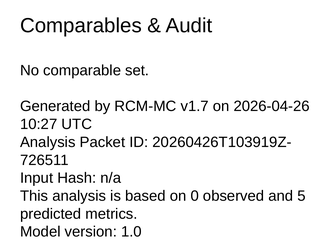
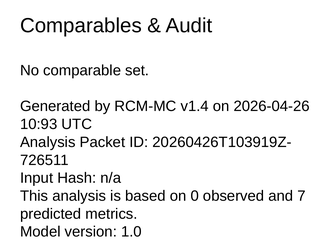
v1.7: v1.7 -> v1.4 (195, 106)
10:27: 10:27 -> 10:93 (39, 124)
5: 5 -> 7 (302, 195)
